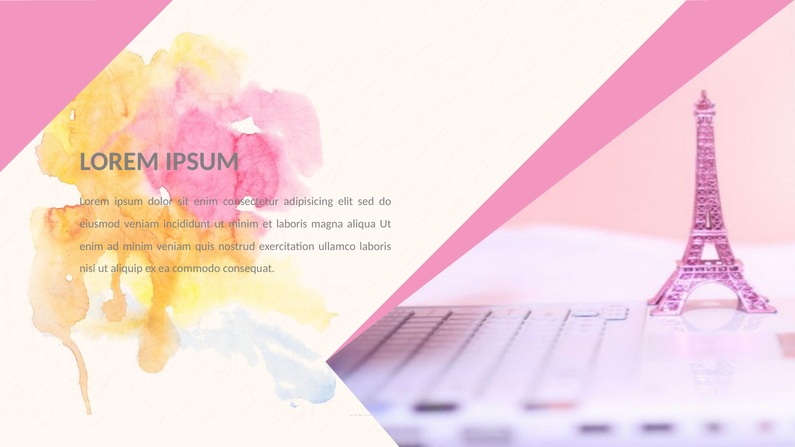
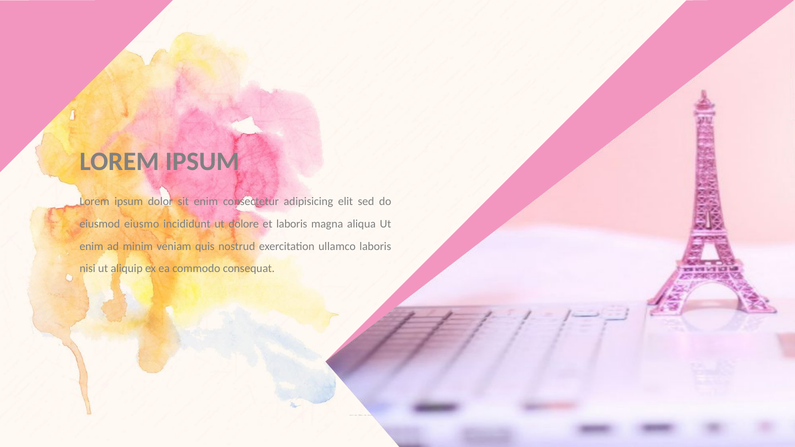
eiusmod veniam: veniam -> eiusmo (142, 224)
ut minim: minim -> dolore (244, 224)
